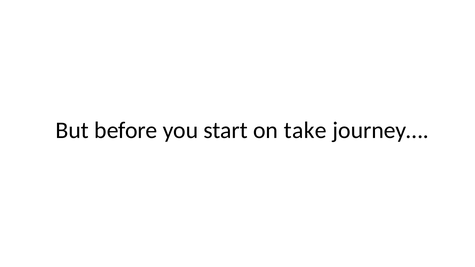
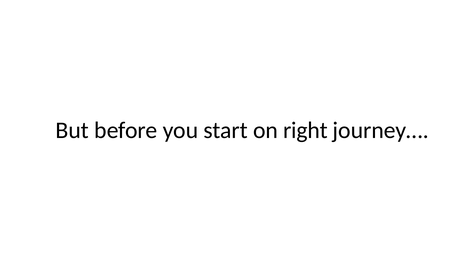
take: take -> right (305, 130)
